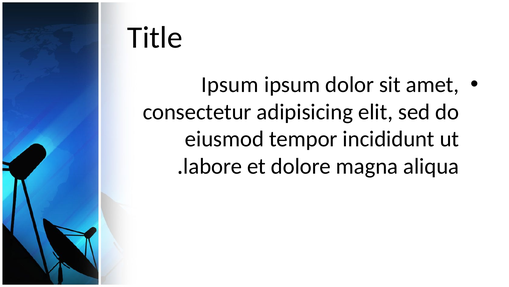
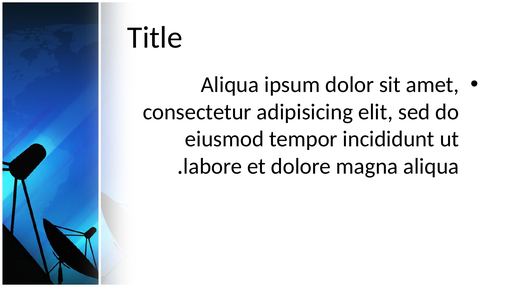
Ipsum: Ipsum -> Aliqua (230, 85)
